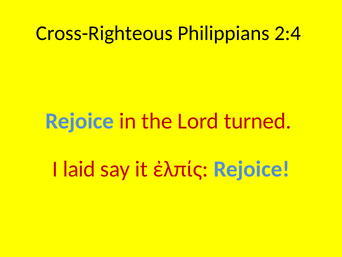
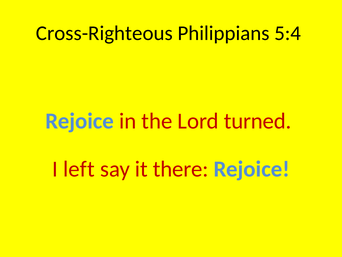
2:4: 2:4 -> 5:4 (288, 33)
laid: laid -> left (79, 169)
ἐλπίς: ἐλπίς -> there (181, 169)
